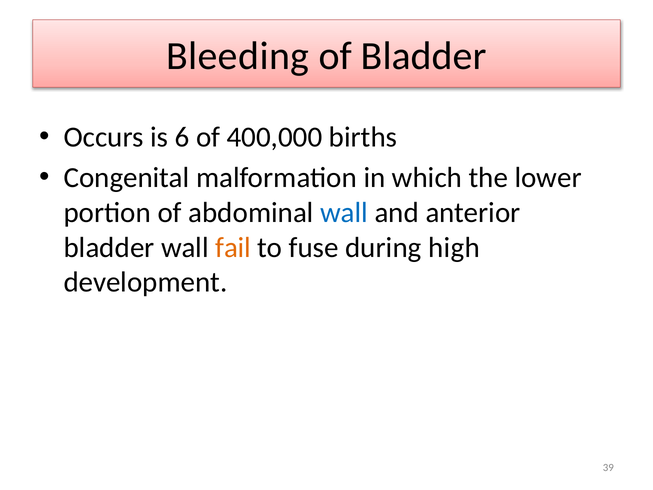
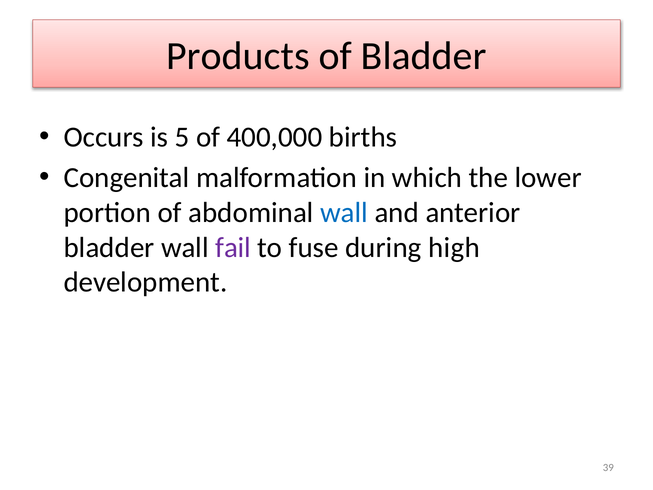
Bleeding: Bleeding -> Products (238, 56)
6: 6 -> 5 (182, 137)
fail colour: orange -> purple (233, 247)
